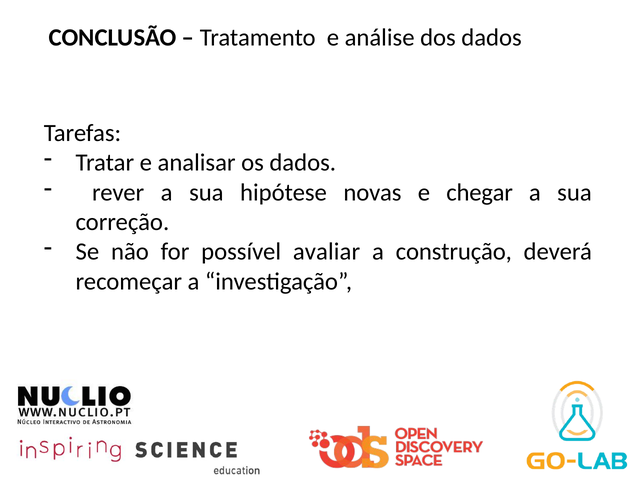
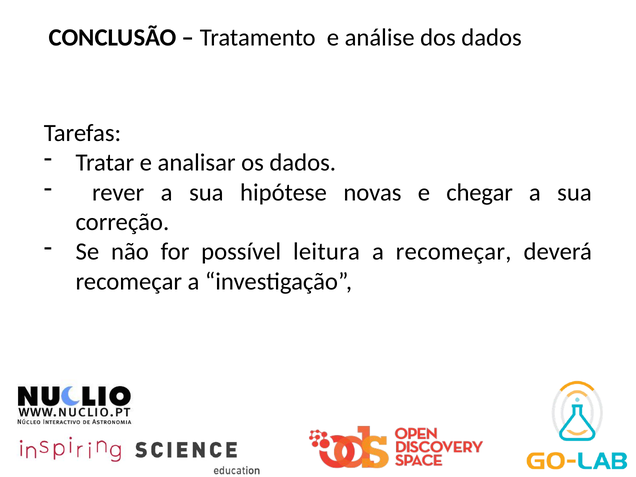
avaliar: avaliar -> leitura (326, 252)
a construção: construção -> recomeçar (454, 252)
